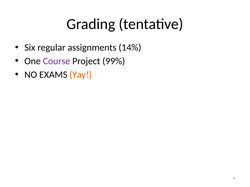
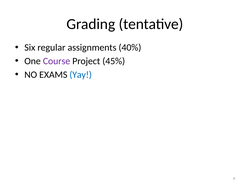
14%: 14% -> 40% (130, 48)
99%: 99% -> 45% (114, 61)
Yay colour: orange -> blue (81, 75)
